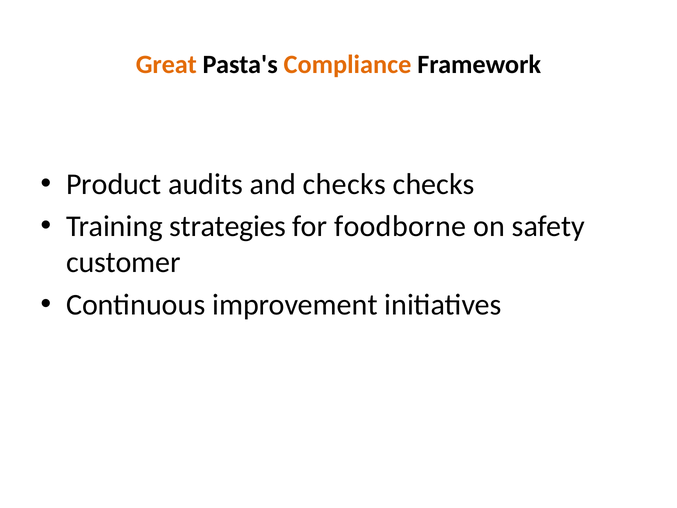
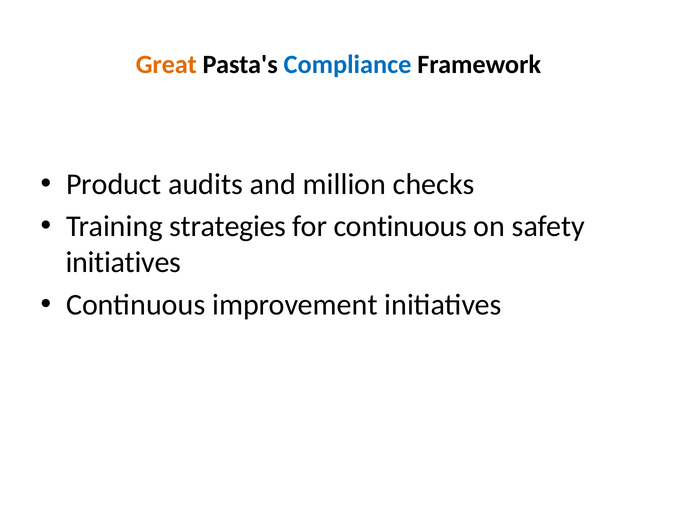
Compliance colour: orange -> blue (347, 64)
and checks: checks -> million (344, 184)
for foodborne: foodborne -> continuous (400, 226)
customer: customer -> initiatives (123, 262)
